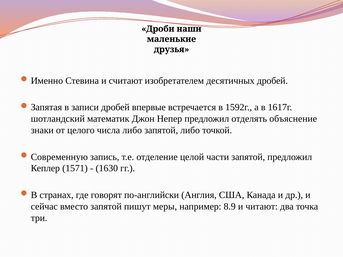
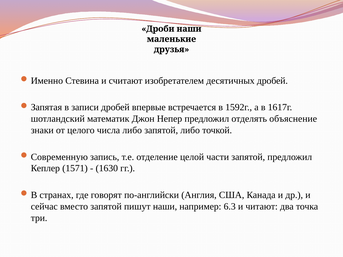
пишут меры: меры -> наши (165, 207)
8.9: 8.9 -> 6.3 (230, 207)
